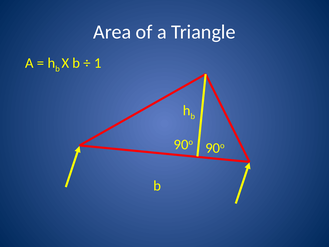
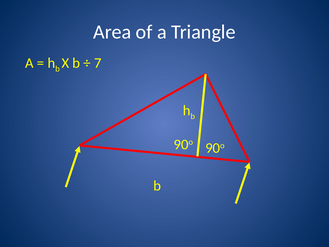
1: 1 -> 7 (98, 63)
